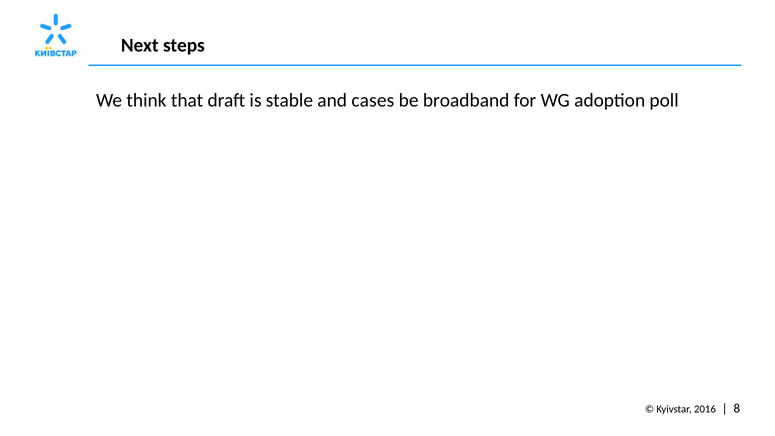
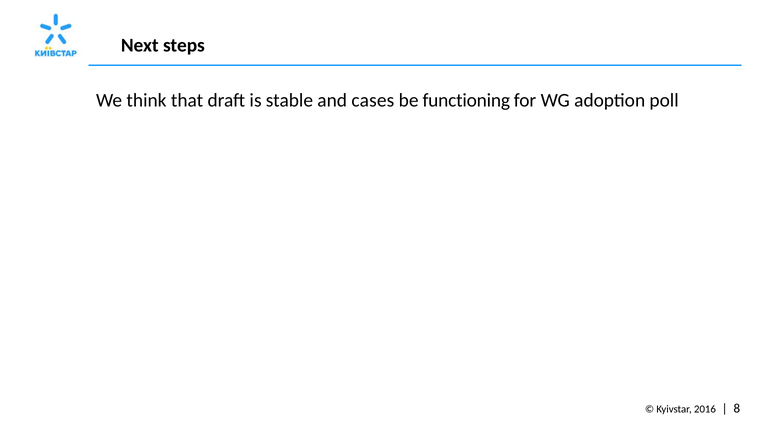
broadband: broadband -> functioning (466, 100)
